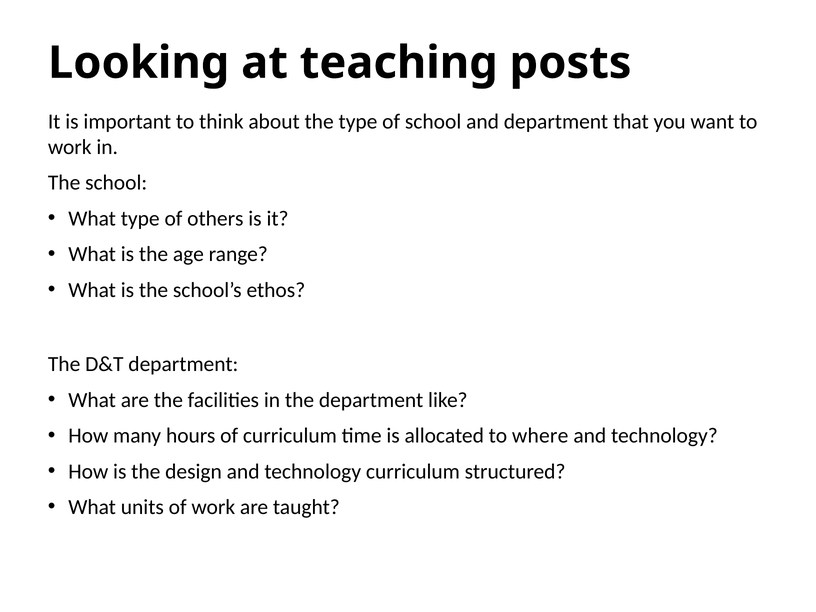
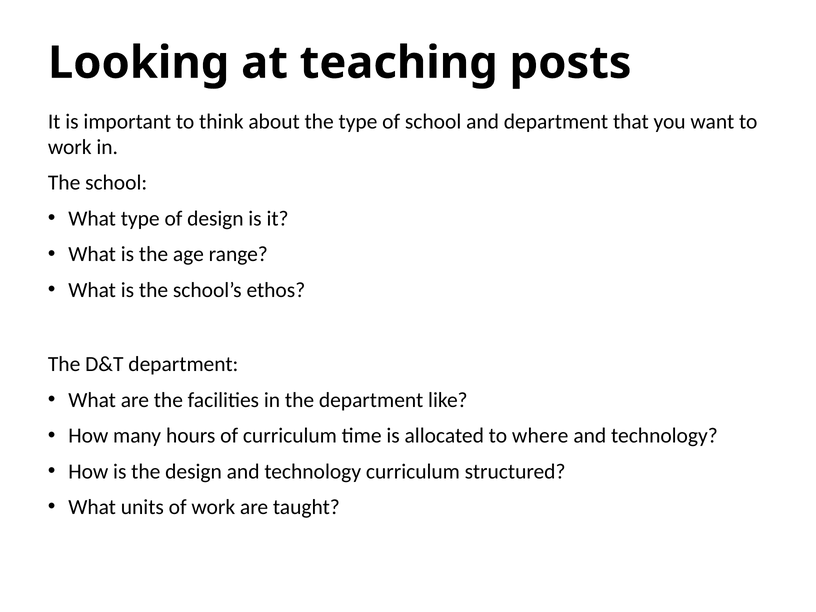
of others: others -> design (215, 219)
